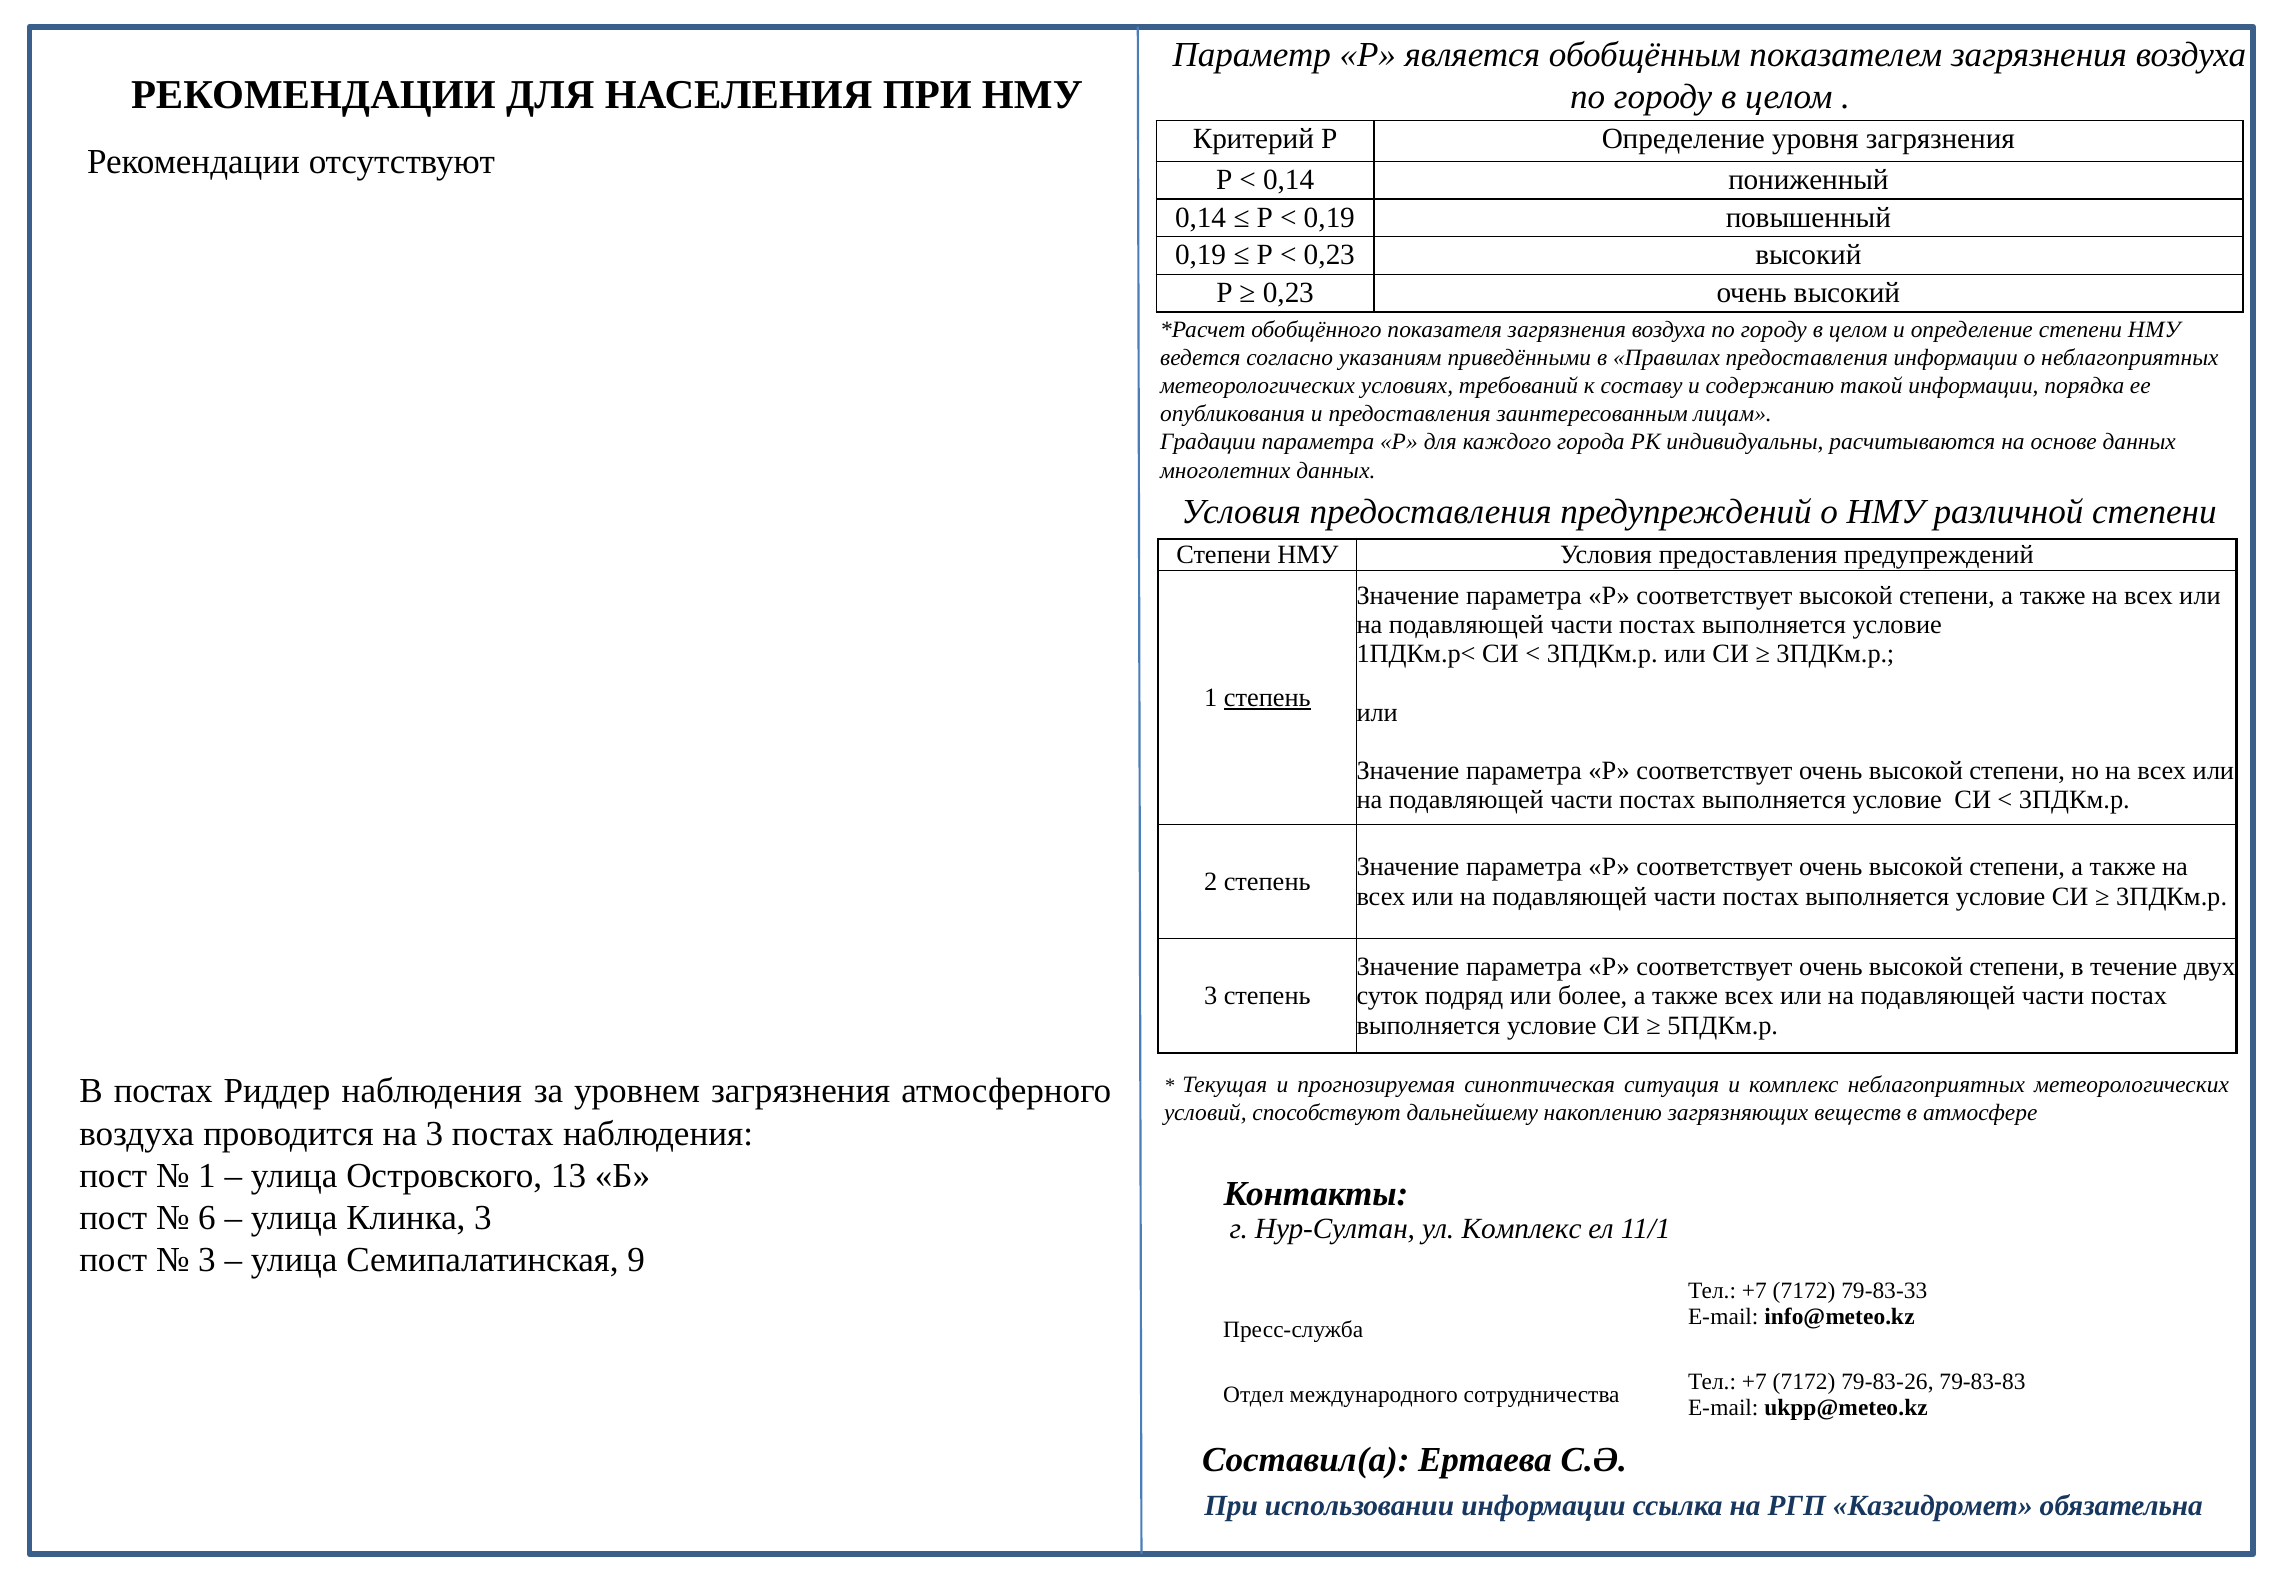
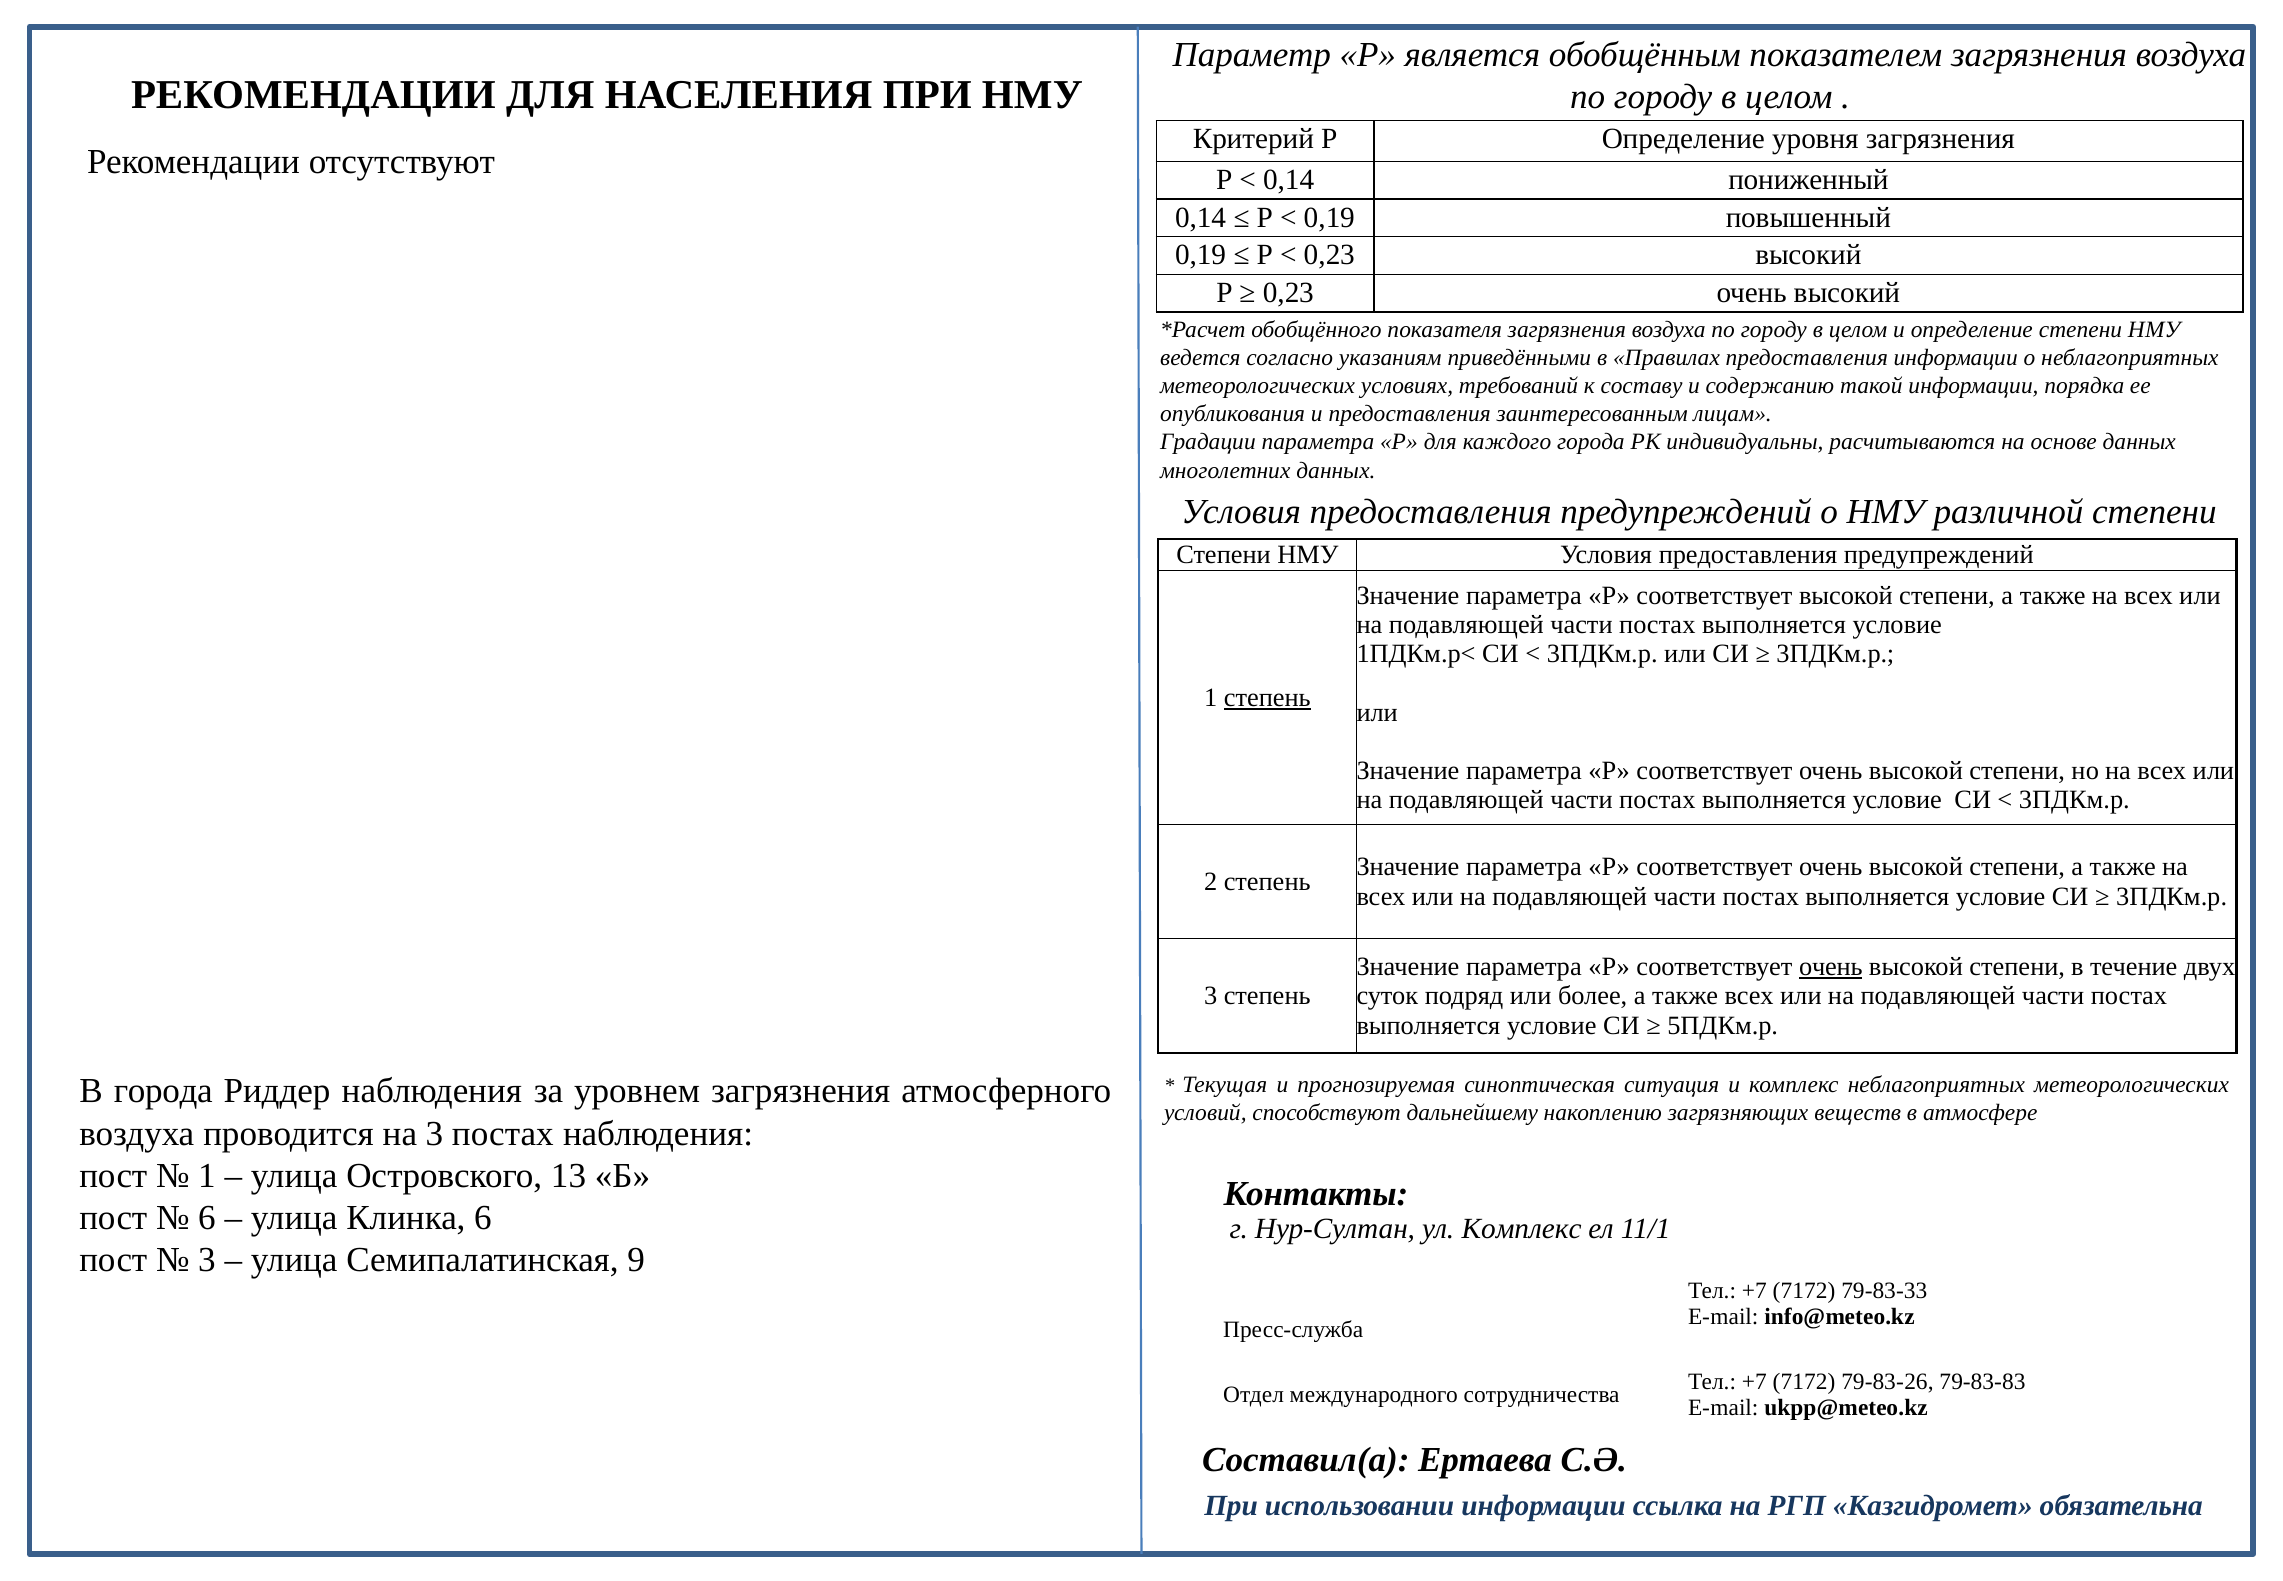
очень underline: none -> present (1831, 967)
В постах: постах -> города (163, 1091)
Клинка 3: 3 -> 6 (483, 1217)
